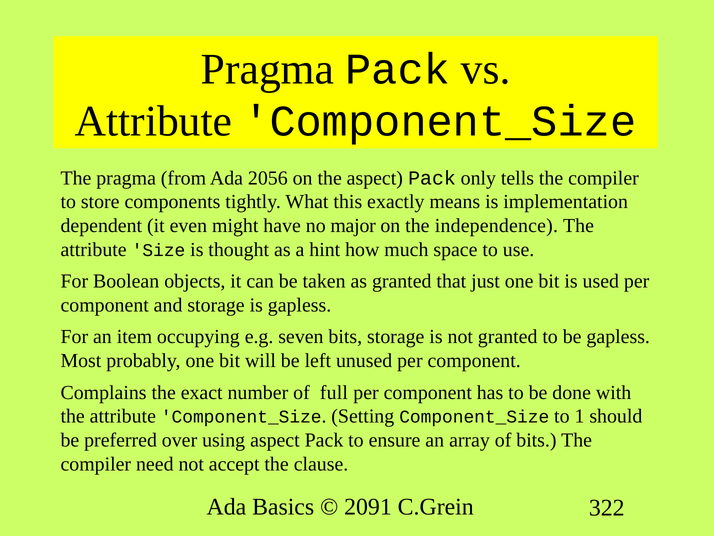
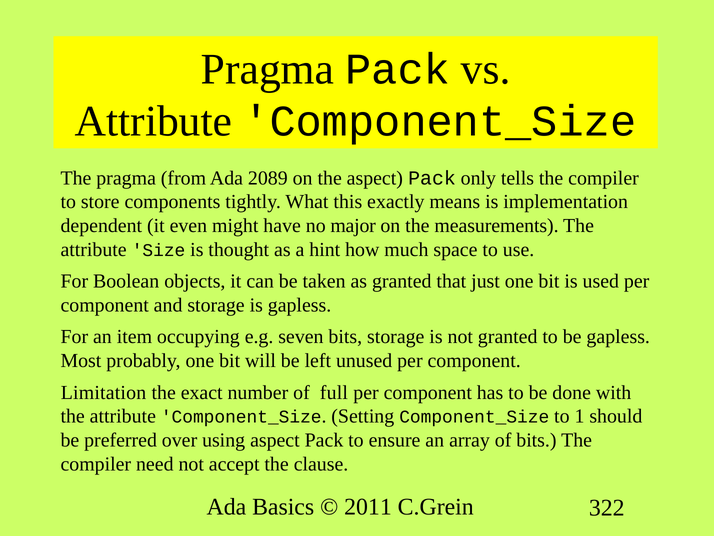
2056: 2056 -> 2089 (268, 178)
independence: independence -> measurements (497, 226)
Complains: Complains -> Limitation (103, 392)
2091: 2091 -> 2011 (368, 507)
